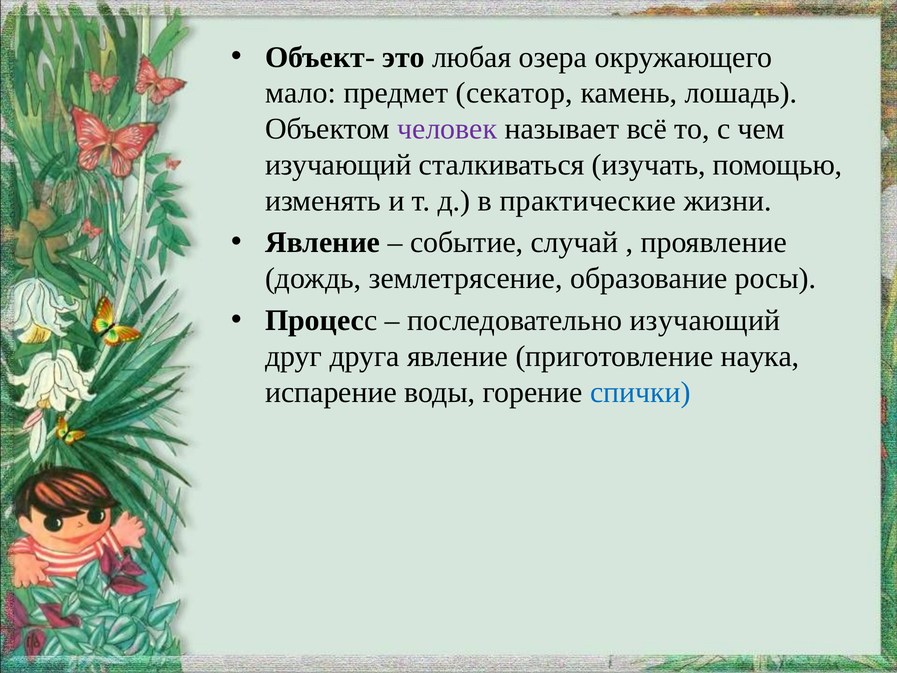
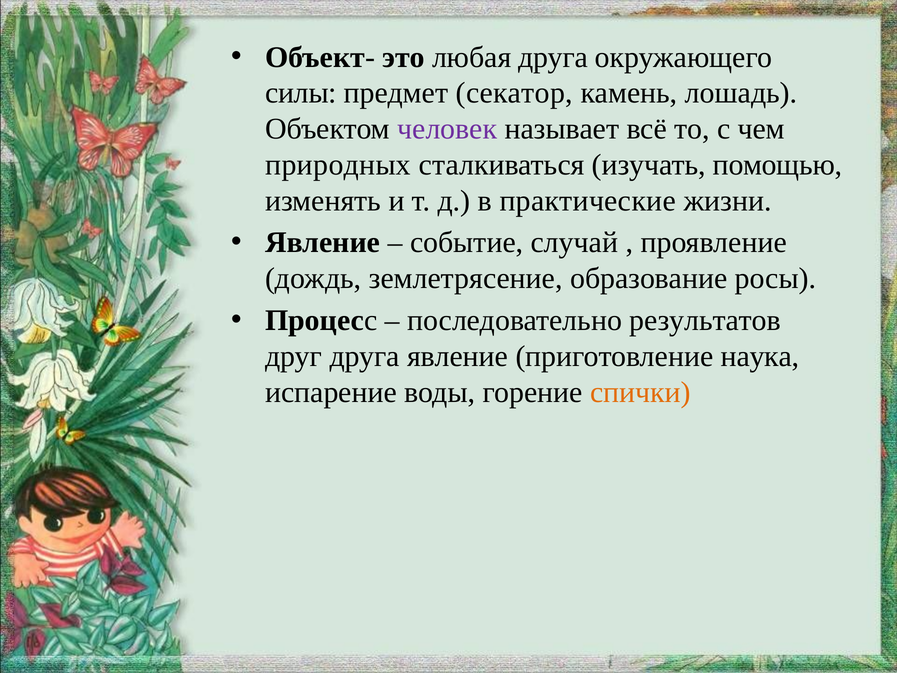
любая озера: озера -> друга (553, 57)
мало: мало -> силы (301, 93)
изучающий: изучающий -> природных (338, 165)
последовательно изучающий: изучающий -> результатов (705, 320)
спички colour: blue -> orange (640, 392)
